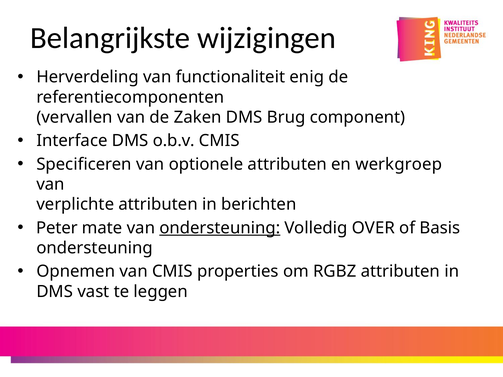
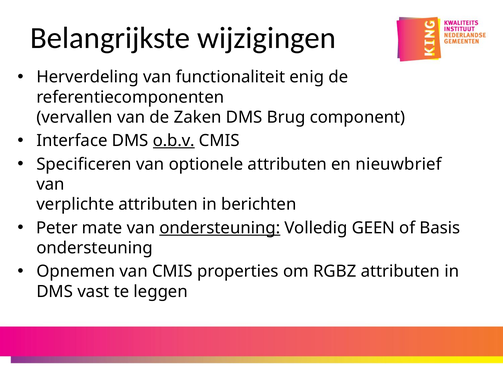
o.b.v underline: none -> present (174, 141)
werkgroep: werkgroep -> nieuwbrief (399, 164)
OVER: OVER -> GEEN (373, 228)
